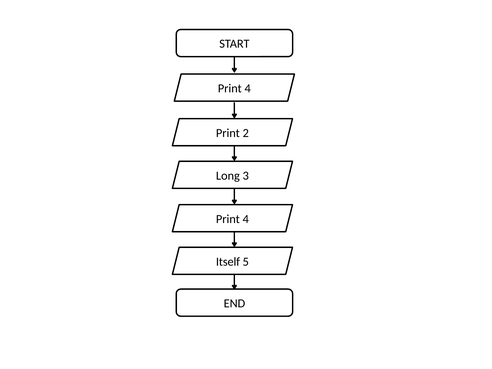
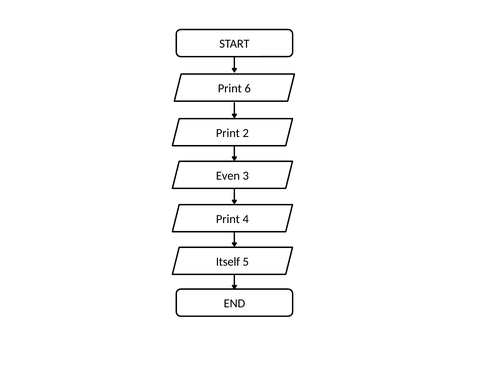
4: 4 -> 6 (248, 88)
Long: Long -> Even (228, 176)
